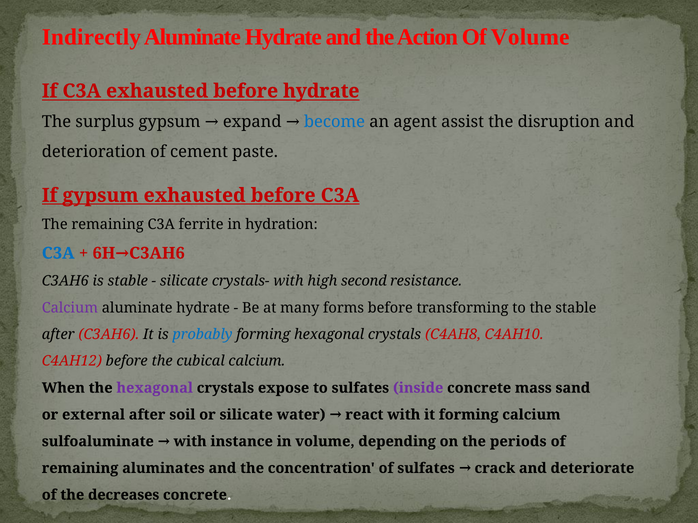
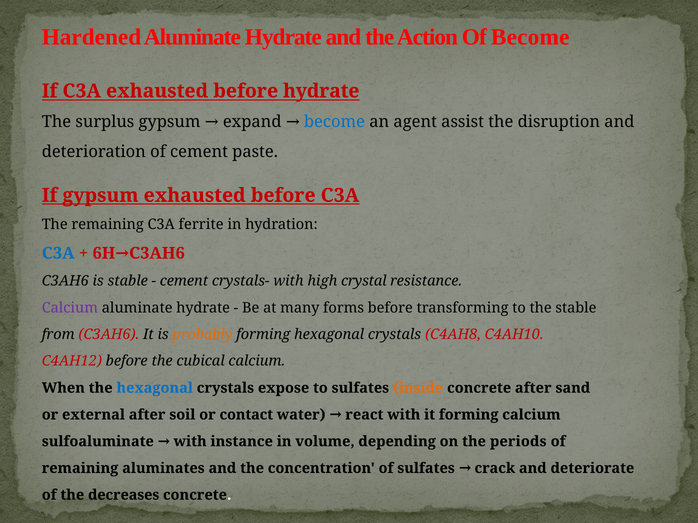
Indirectly: Indirectly -> Hardened (91, 37)
Of Volume: Volume -> Become (530, 37)
silicate: silicate -> cement (184, 281)
second: second -> crystal (364, 281)
after: after -> from (58, 335)
probably colour: blue -> orange (202, 335)
hexagonal colour: purple -> blue (155, 388)
inside colour: purple -> orange (418, 388)
concrete mass: mass -> after (533, 388)
or silicate: silicate -> contact (246, 415)
